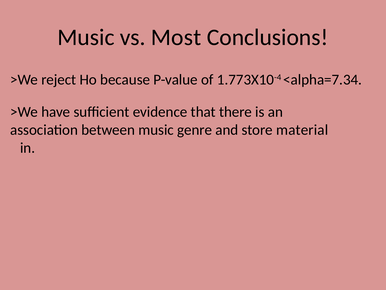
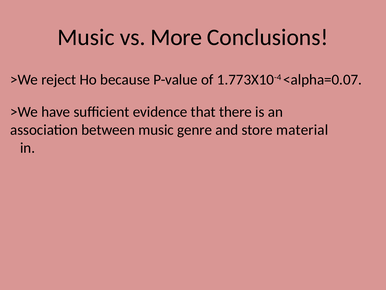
Most: Most -> More (176, 37)
<alpha=7.34: <alpha=7.34 -> <alpha=0.07 (323, 79)
